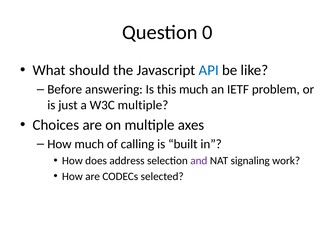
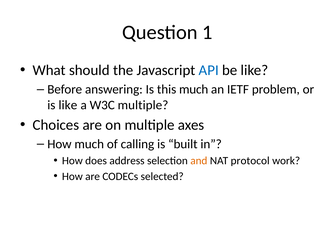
0: 0 -> 1 (207, 32)
is just: just -> like (68, 105)
and colour: purple -> orange (199, 161)
signaling: signaling -> protocol (250, 161)
